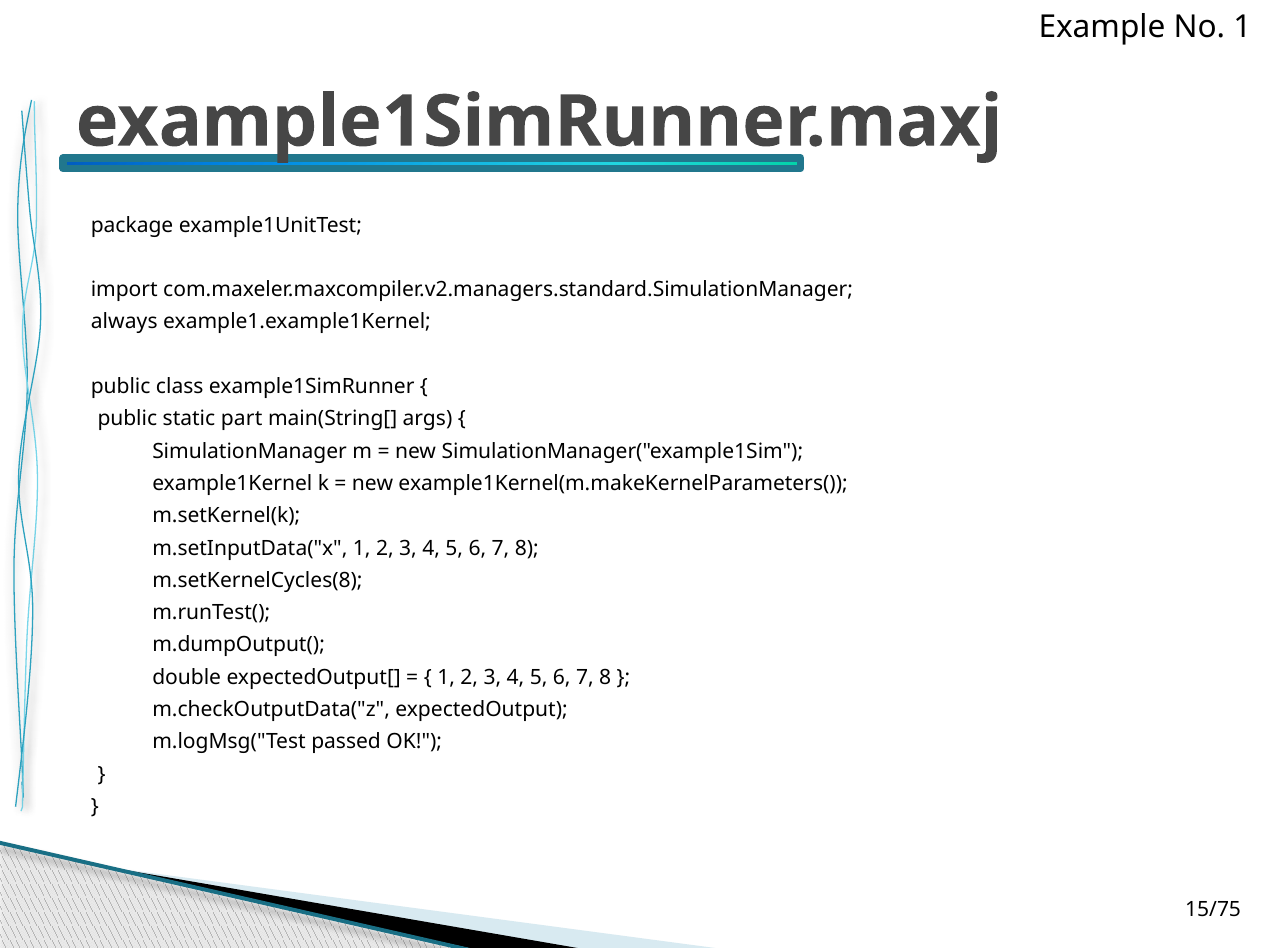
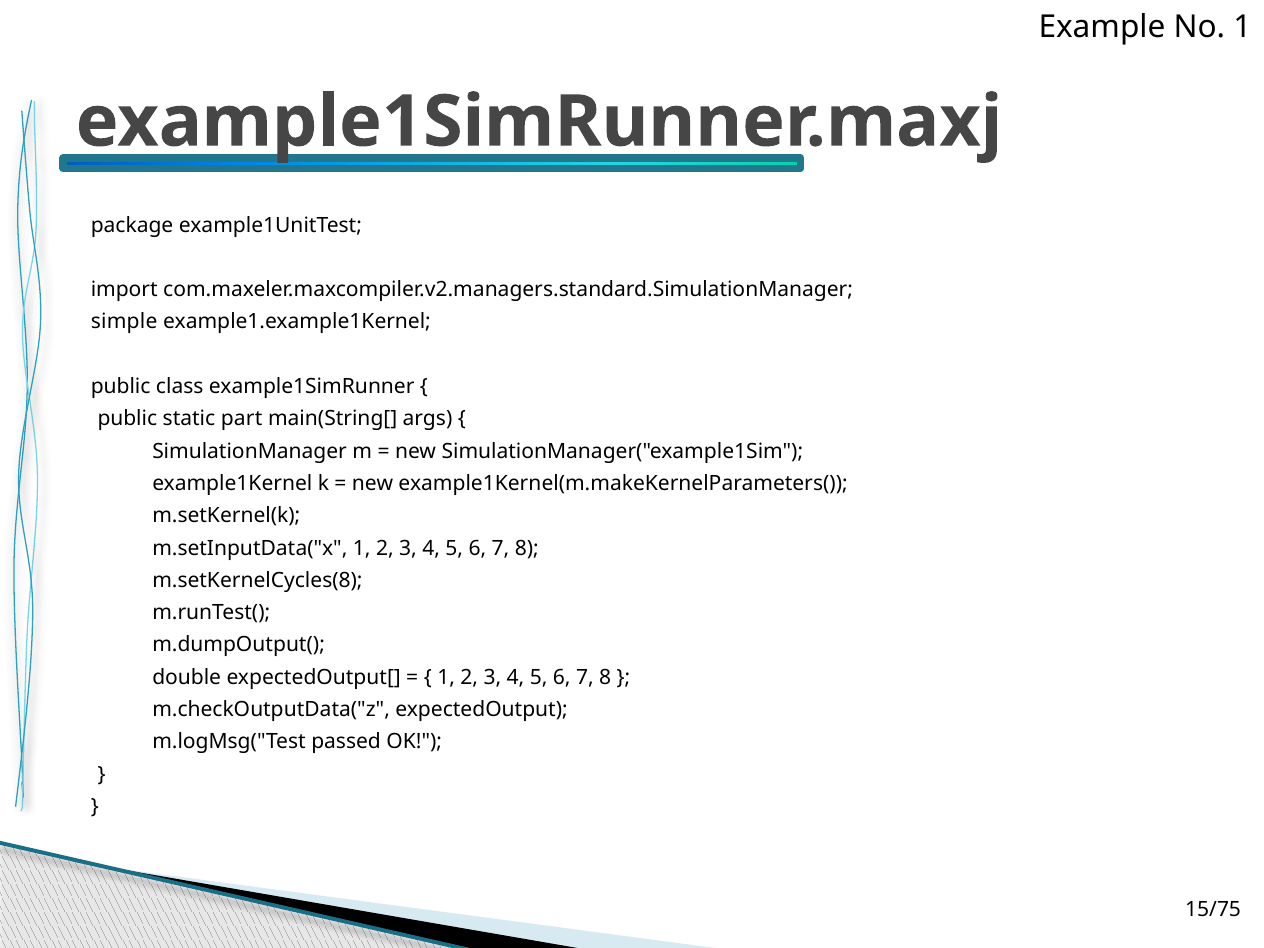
always: always -> simple (124, 322)
